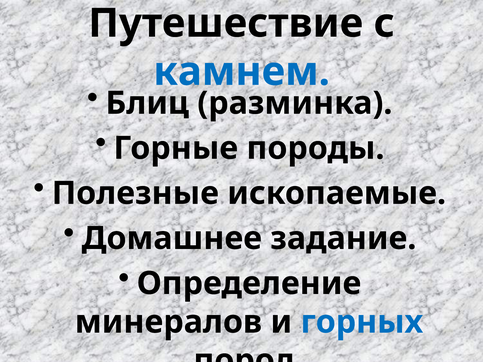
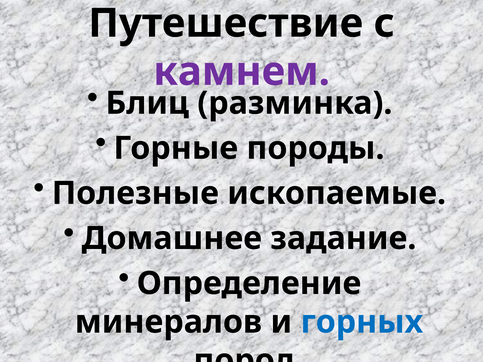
камнем colour: blue -> purple (242, 72)
